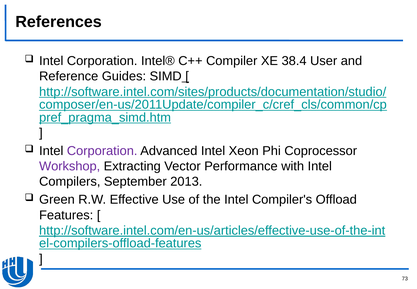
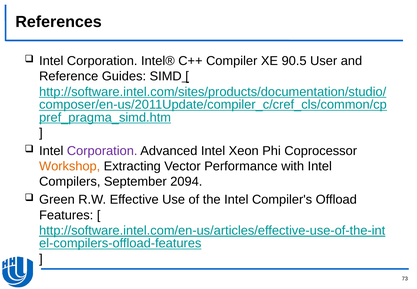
38.4: 38.4 -> 90.5 (294, 61)
Workshop colour: purple -> orange (70, 166)
2013: 2013 -> 2094 (186, 182)
